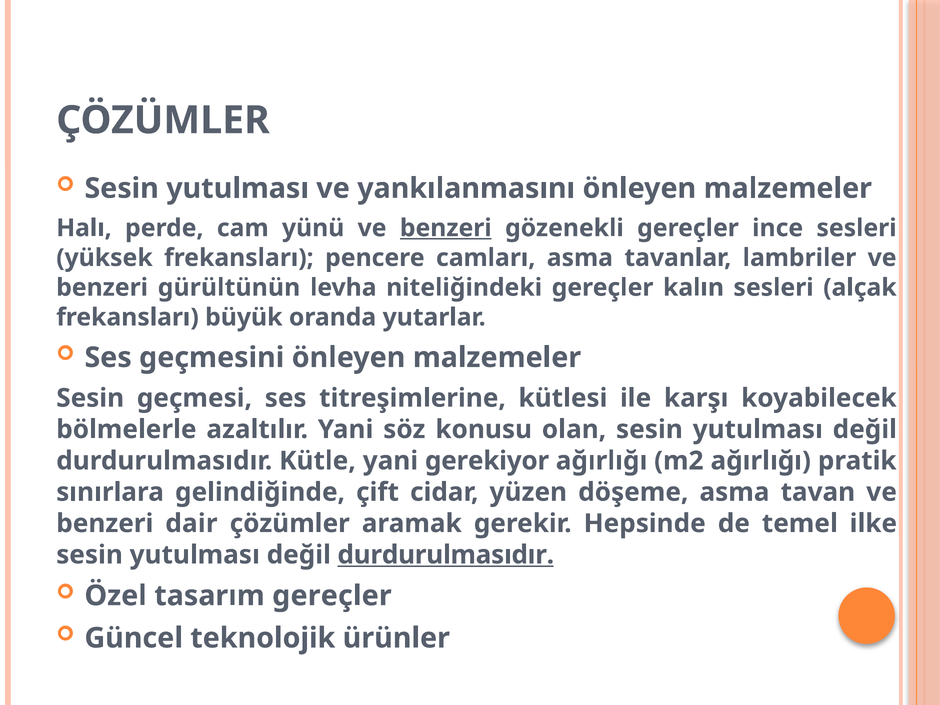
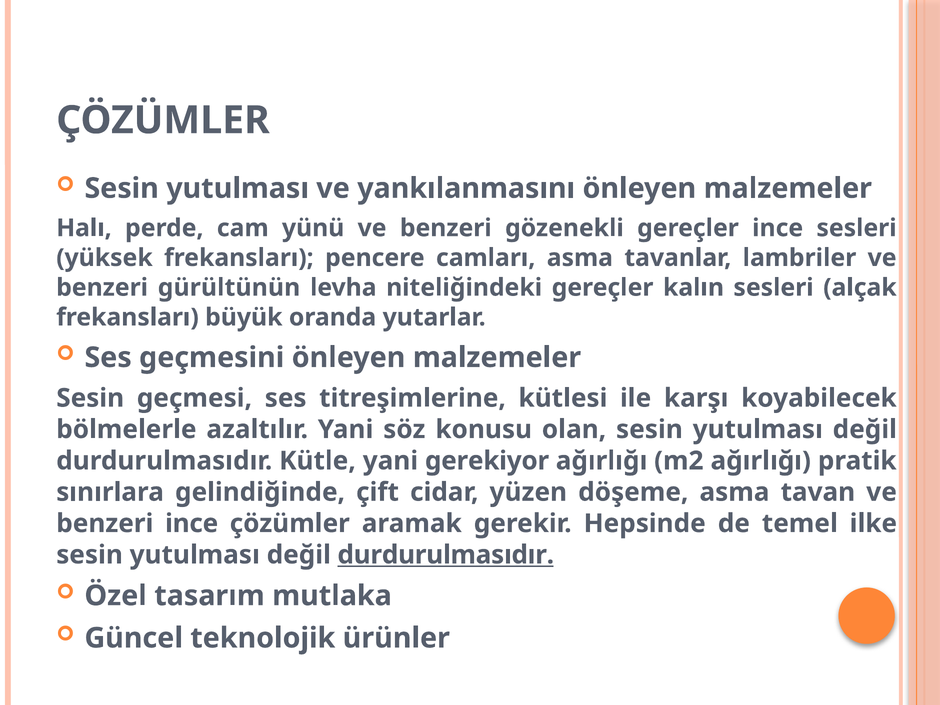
benzeri underline: present -> none (446, 228)
benzeri dair: dair -> ince (192, 523)
tasarım gereçler: gereçler -> mutlaka (332, 596)
